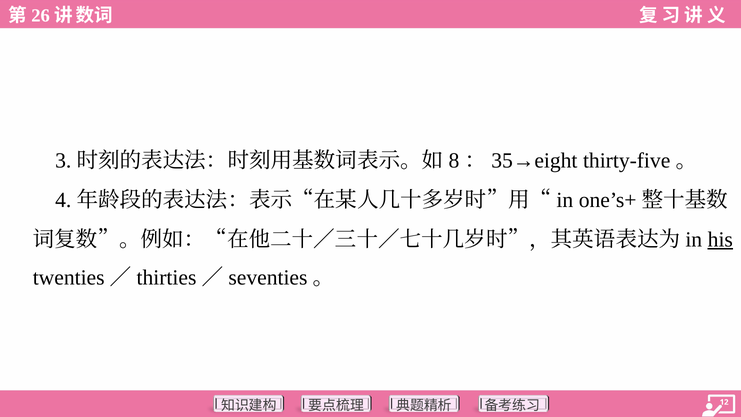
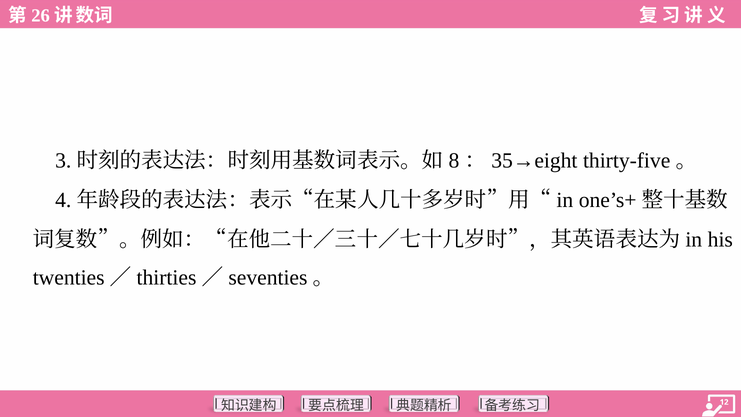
his underline: present -> none (720, 239)
